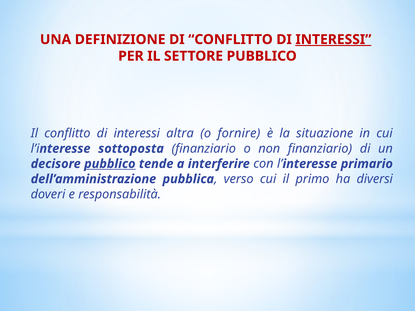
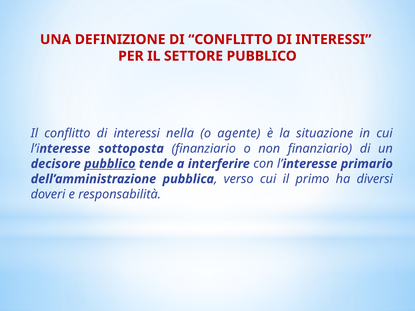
INTERESSI underline: present -> none (333, 40)
altra: altra -> nella (180, 134)
fornire: fornire -> agente (239, 134)
